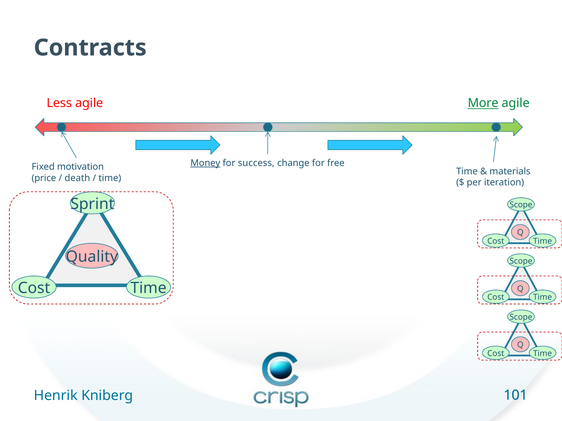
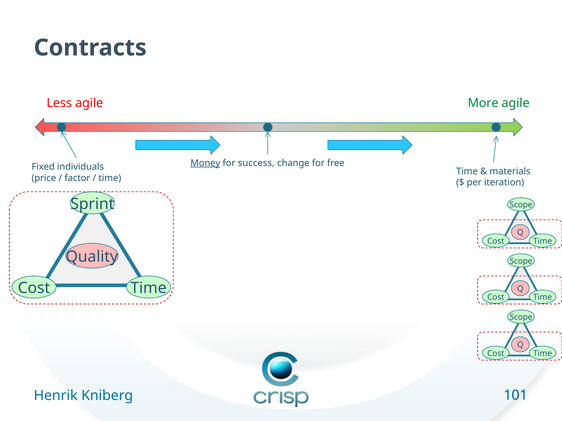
More underline: present -> none (483, 103)
motivation: motivation -> individuals (80, 167)
death: death -> factor (77, 178)
